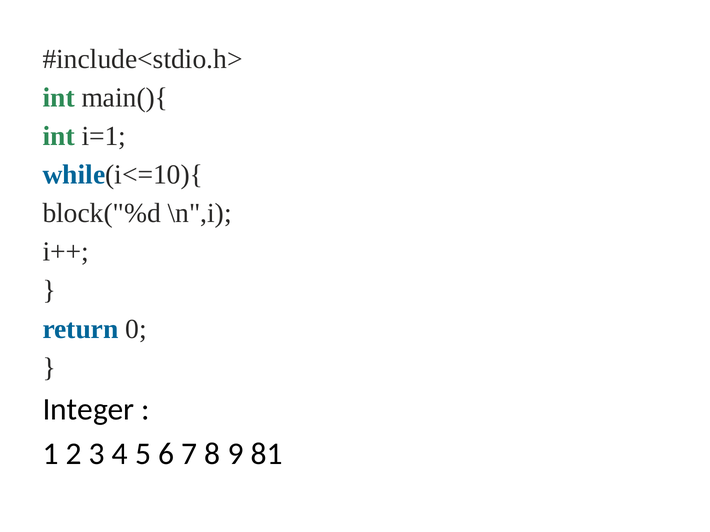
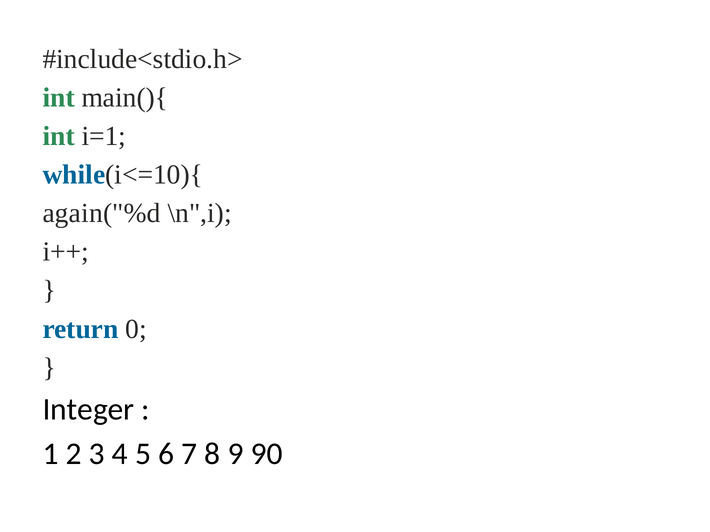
block("%d: block("%d -> again("%d (102, 213)
81: 81 -> 90 (267, 454)
